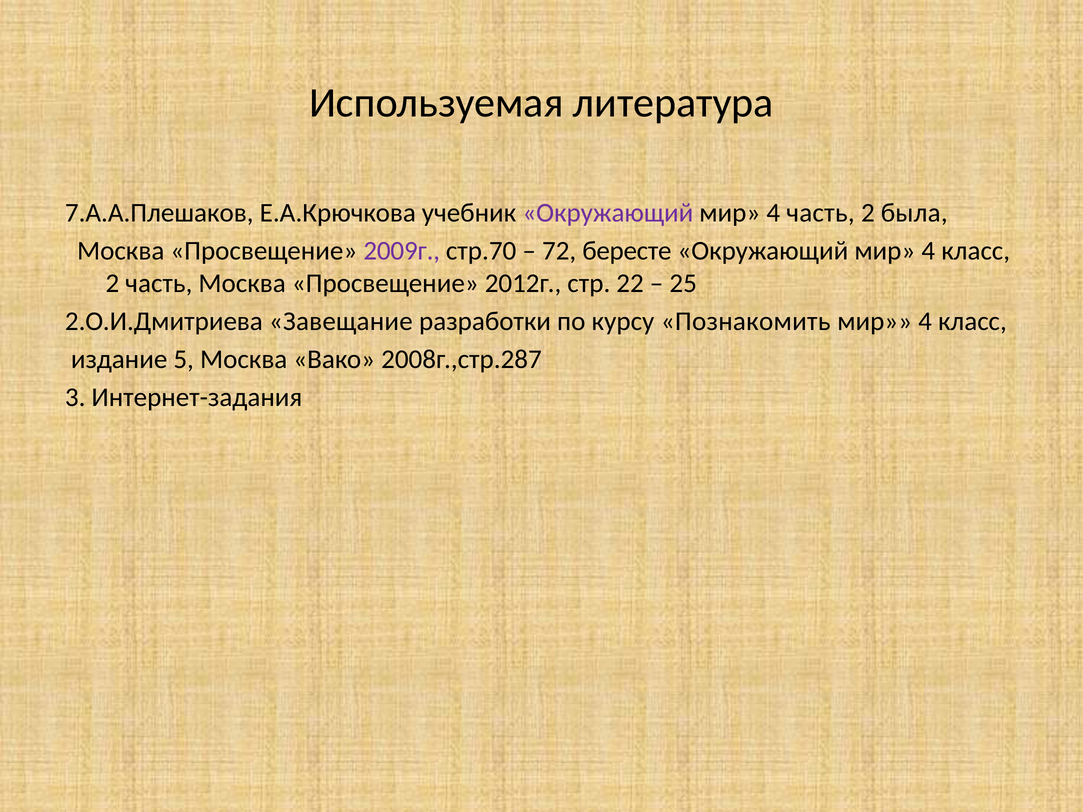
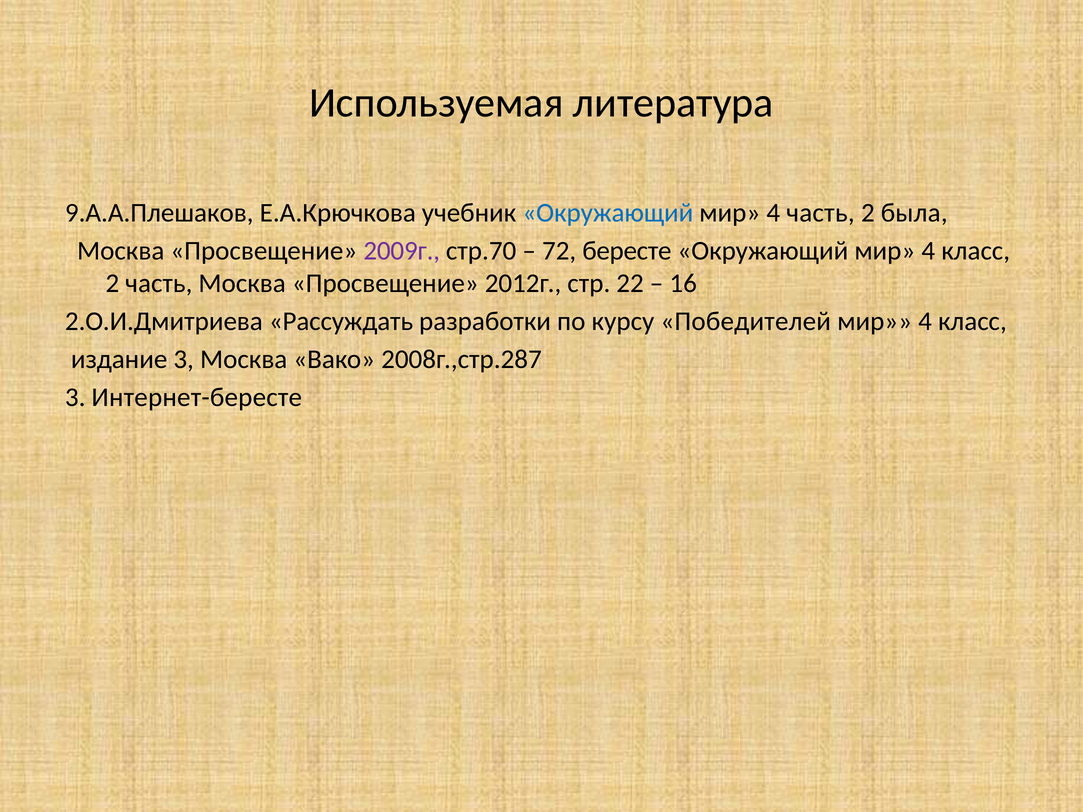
7.А.А.Плешаков: 7.А.А.Плешаков -> 9.А.А.Плешаков (159, 213)
Окружающий colour: purple -> blue (608, 213)
25: 25 -> 16 (683, 283)
Завещание: Завещание -> Рассуждать (341, 321)
Познакомить: Познакомить -> Победителей (746, 321)
издание 5: 5 -> 3 (184, 359)
Интернет-задания: Интернет-задания -> Интернет-бересте (197, 397)
